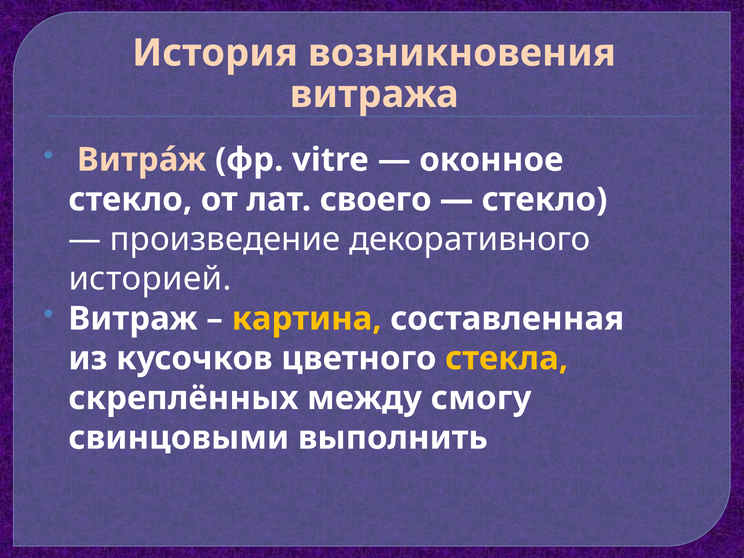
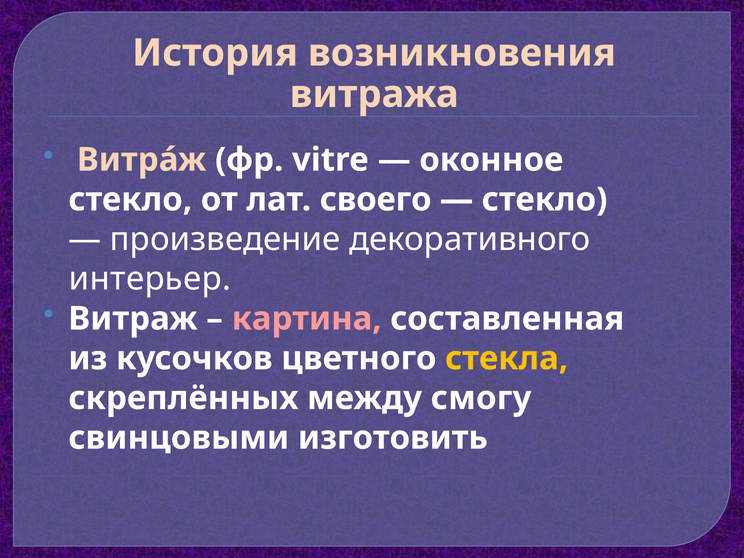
историей: историей -> интерьер (150, 279)
картина colour: yellow -> pink (307, 319)
выполнить: выполнить -> изготовить (393, 438)
